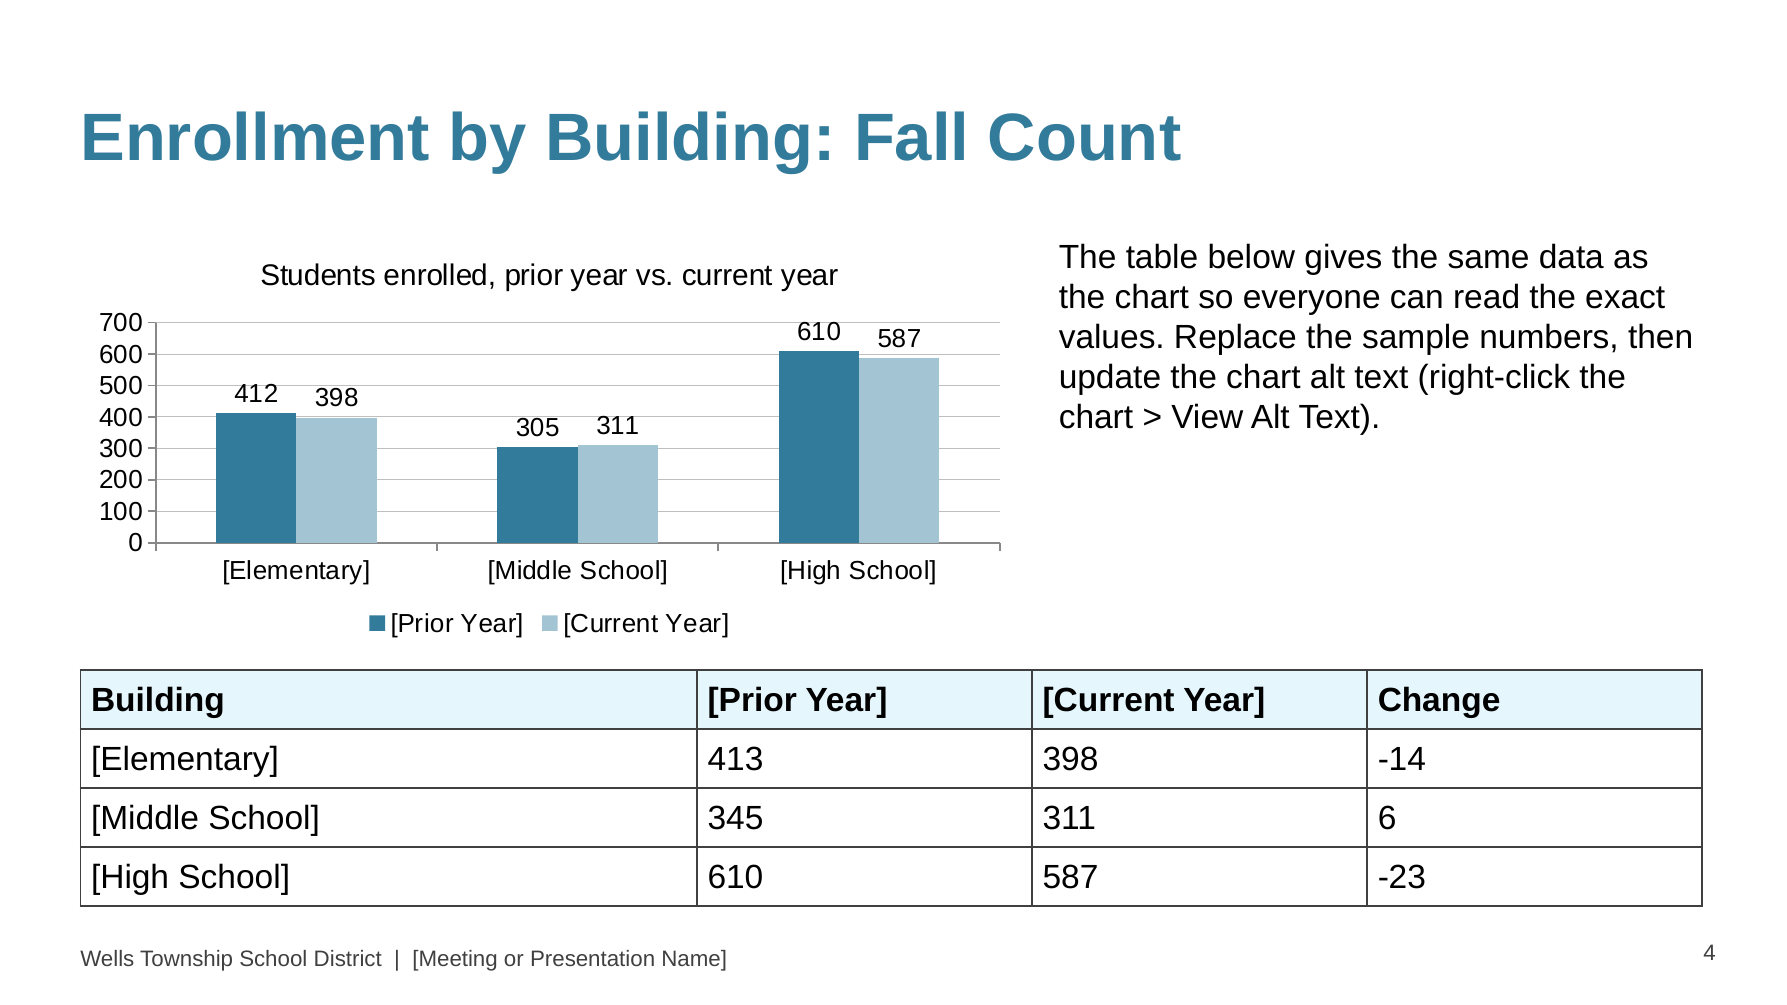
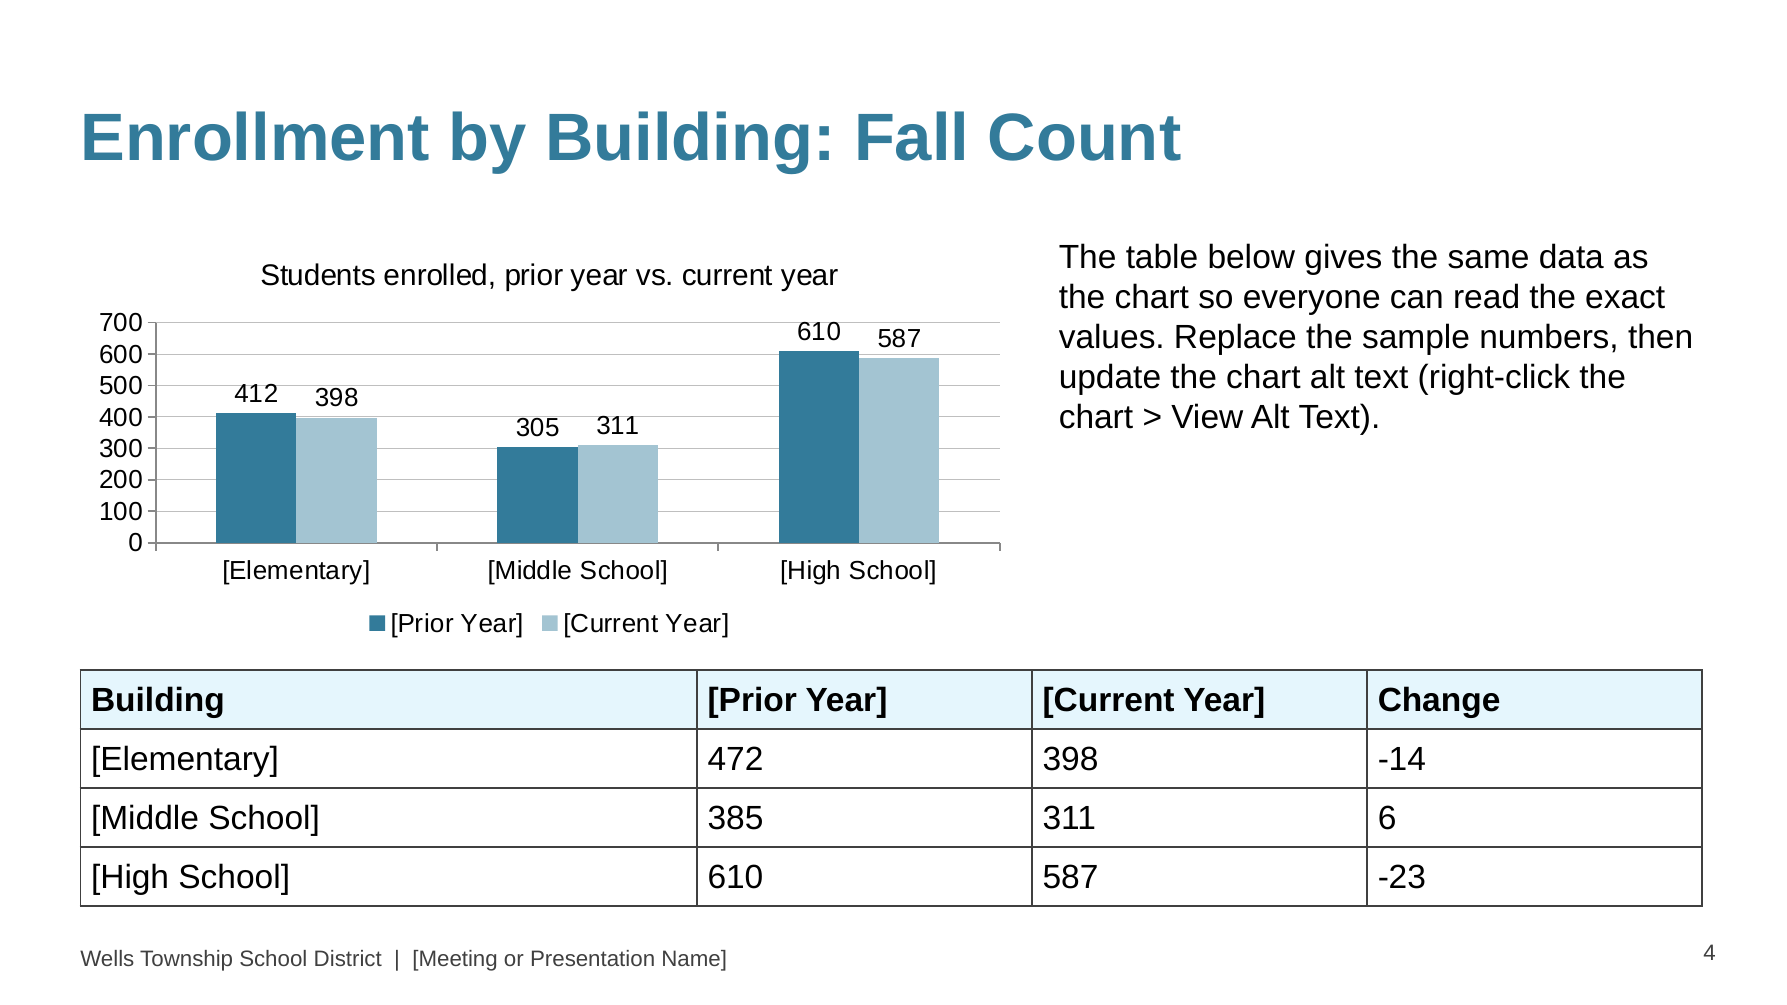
413: 413 -> 472 (736, 759)
345: 345 -> 385 (736, 818)
